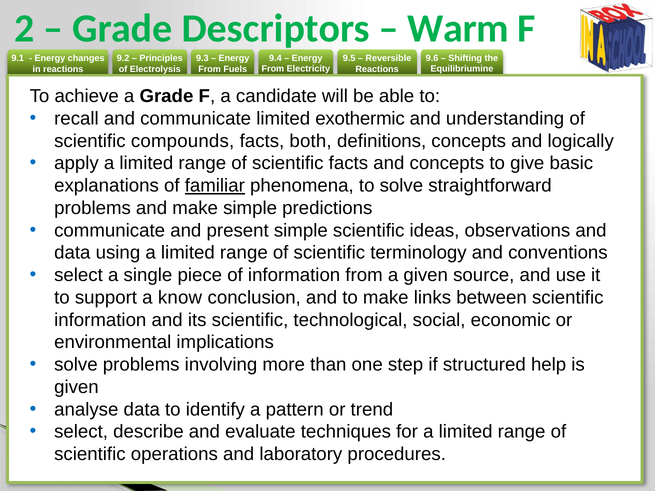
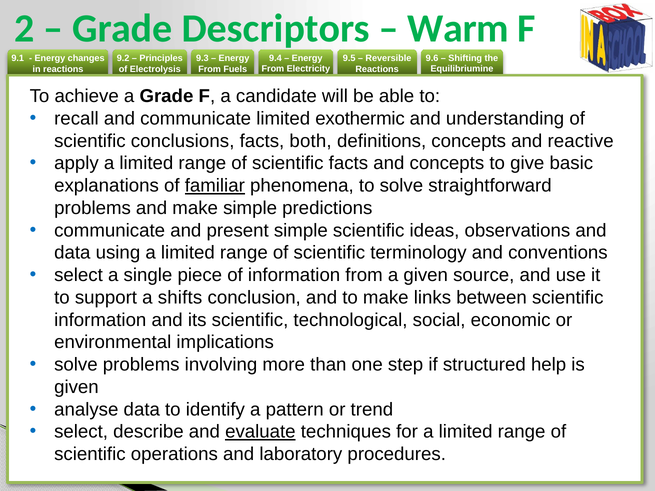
compounds: compounds -> conclusions (183, 141)
logically: logically -> reactive (581, 141)
know: know -> shifts (180, 298)
evaluate underline: none -> present (260, 432)
